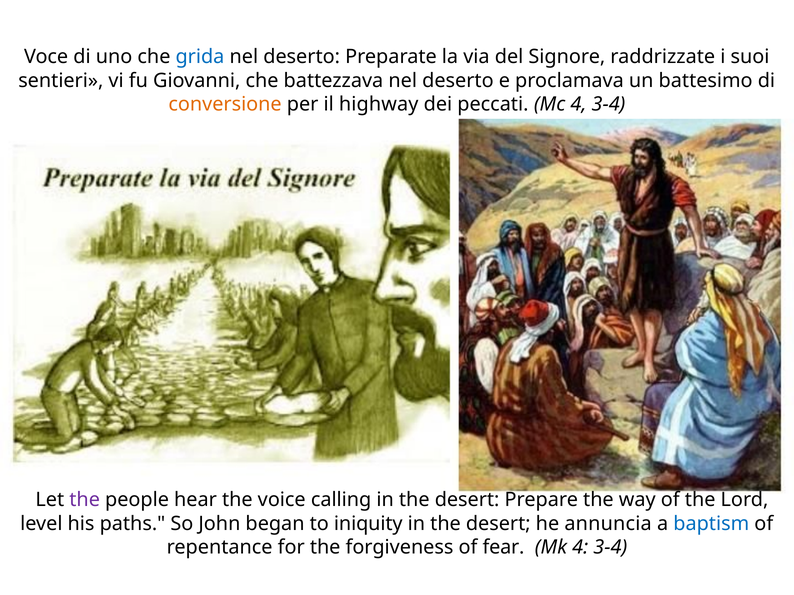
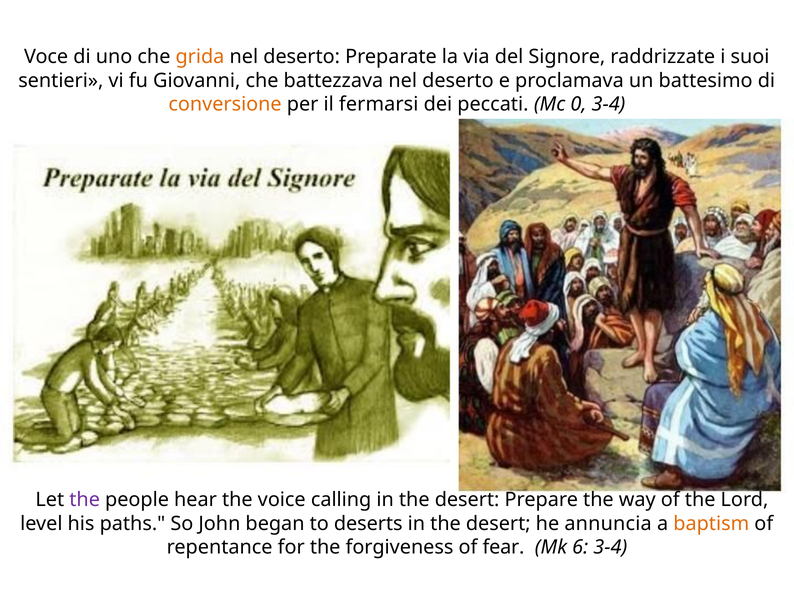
grida colour: blue -> orange (200, 57)
highway: highway -> fermarsi (379, 105)
Mc 4: 4 -> 0 (578, 105)
iniquity: iniquity -> deserts (368, 524)
baptism colour: blue -> orange (711, 524)
Mk 4: 4 -> 6 (580, 548)
